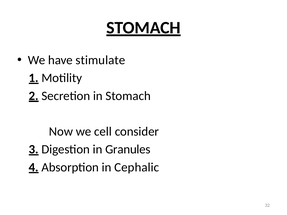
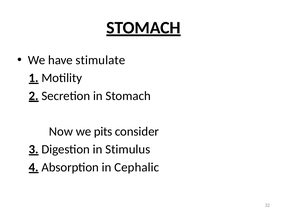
cell: cell -> pits (103, 132)
Granules: Granules -> Stimulus (128, 150)
